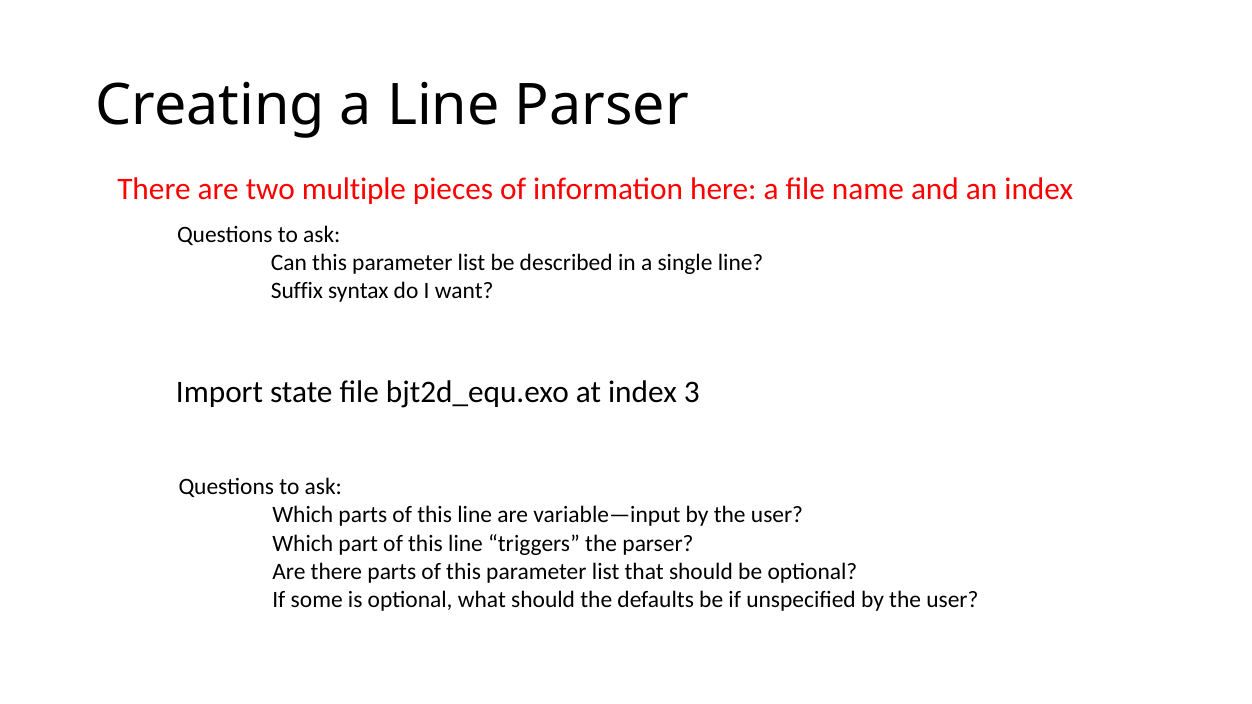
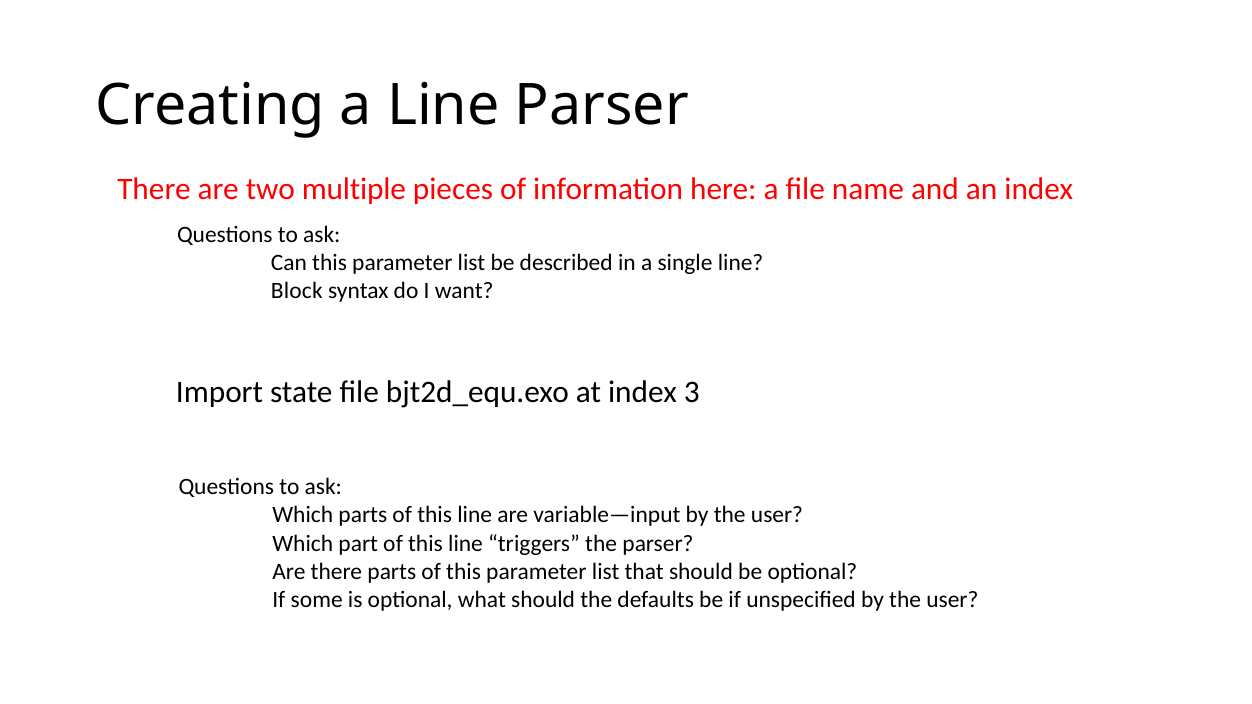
Suffix: Suffix -> Block (297, 291)
